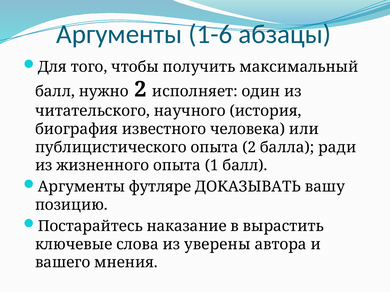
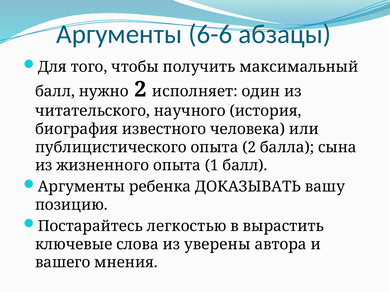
1-6: 1-6 -> 6-6 (210, 34)
ради: ради -> сына (337, 148)
футляре: футляре -> ребенка (160, 187)
наказание: наказание -> легкостью (186, 226)
